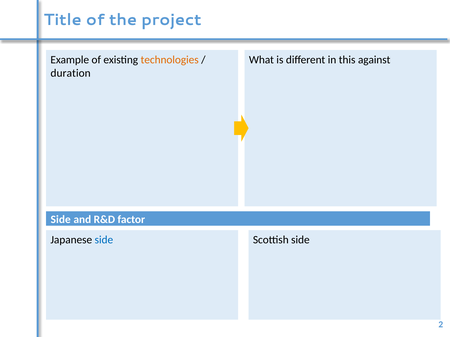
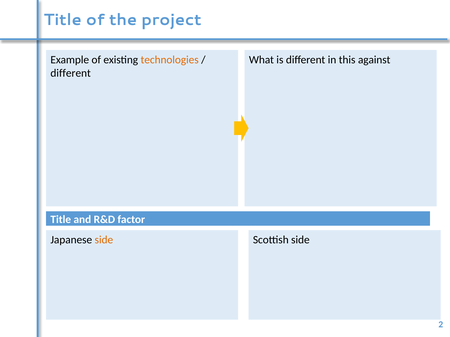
duration: duration -> different (71, 73)
Side: Side -> Title (61, 220)
side colour: blue -> orange (104, 240)
